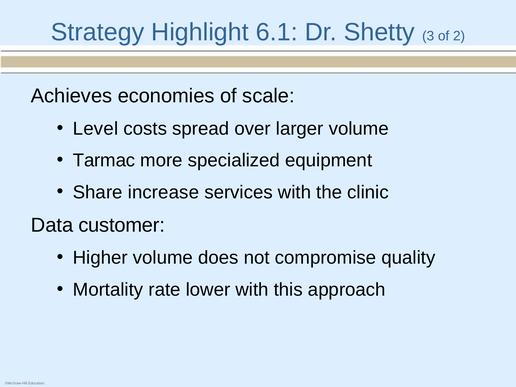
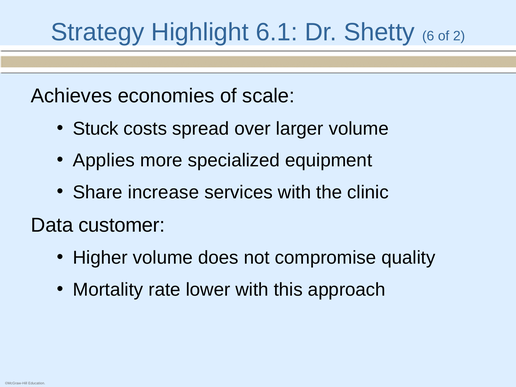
3: 3 -> 6 (428, 36)
Level: Level -> Stuck (96, 129)
Tarmac: Tarmac -> Applies (104, 160)
